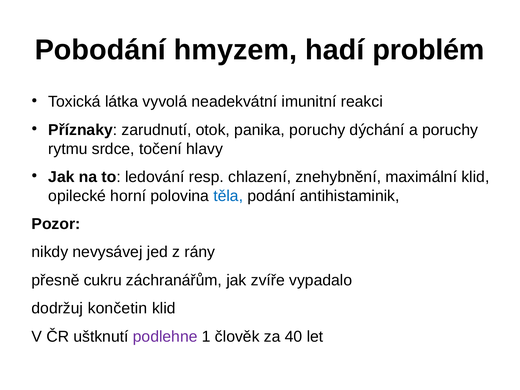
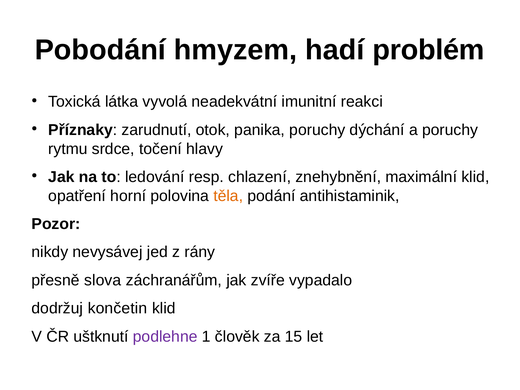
opilecké: opilecké -> opatření (77, 196)
těla colour: blue -> orange (228, 196)
cukru: cukru -> slova (103, 280)
40: 40 -> 15 (294, 336)
